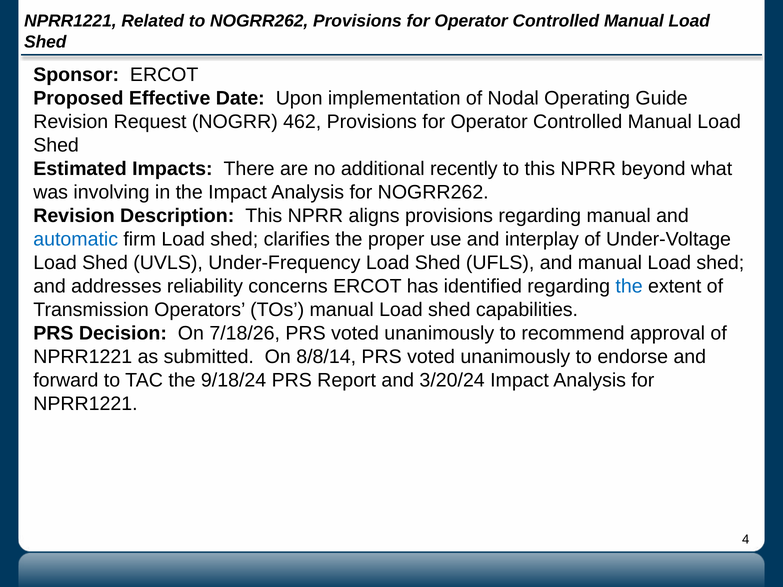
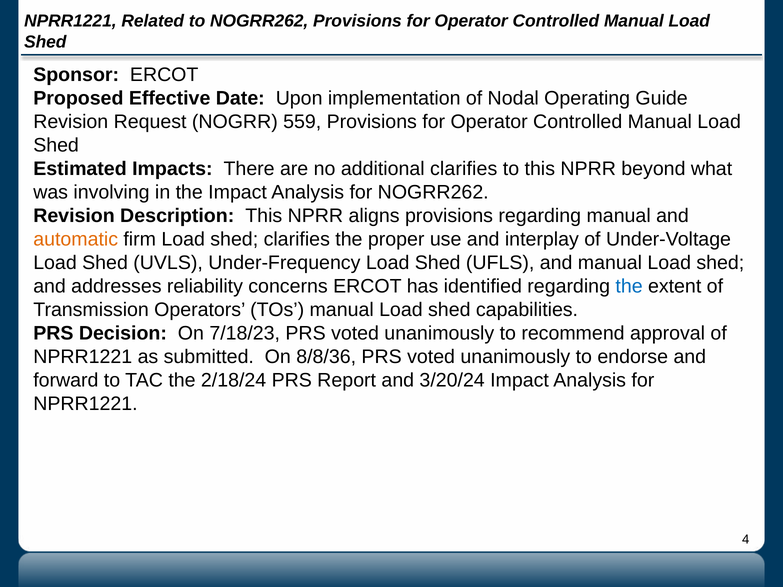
462: 462 -> 559 (302, 122)
additional recently: recently -> clarifies (464, 169)
automatic colour: blue -> orange (76, 239)
7/18/26: 7/18/26 -> 7/18/23 (245, 333)
8/8/14: 8/8/14 -> 8/8/36 (326, 357)
9/18/24: 9/18/24 -> 2/18/24 (234, 380)
